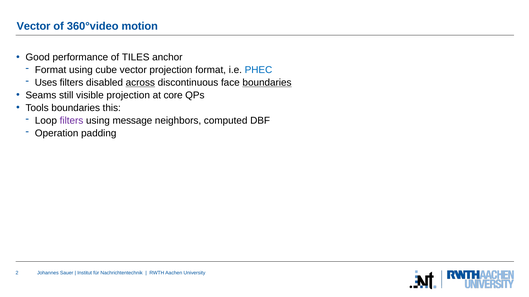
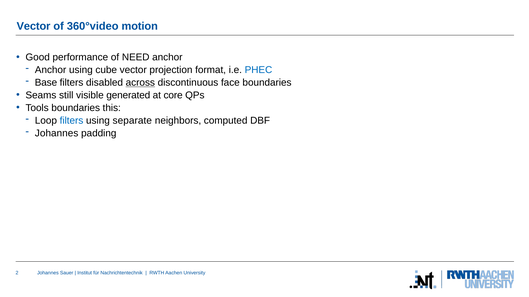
TILES: TILES -> NEED (136, 57)
Format: Format -> Anchor (51, 70)
Uses: Uses -> Base (46, 83)
boundaries underline: present -> none (267, 83)
visible projection: projection -> generated (128, 95)
filters colour: purple -> blue (72, 121)
message: message -> separate (132, 121)
Operation: Operation -> Johannes (57, 133)
